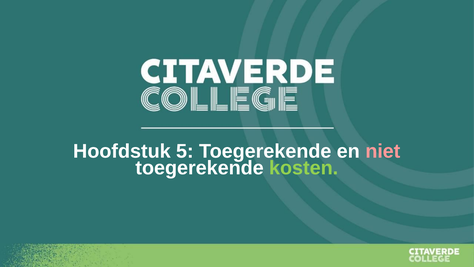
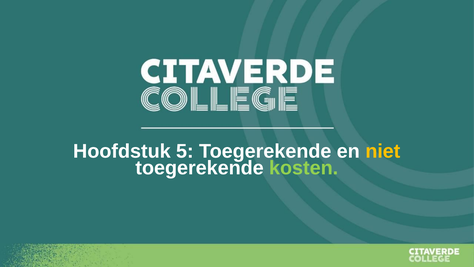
niet colour: pink -> yellow (383, 151)
